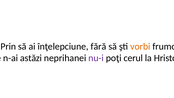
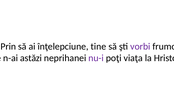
fără: fără -> tine (98, 46)
vorbi colour: orange -> purple (140, 46)
cerul: cerul -> viaţa (133, 58)
